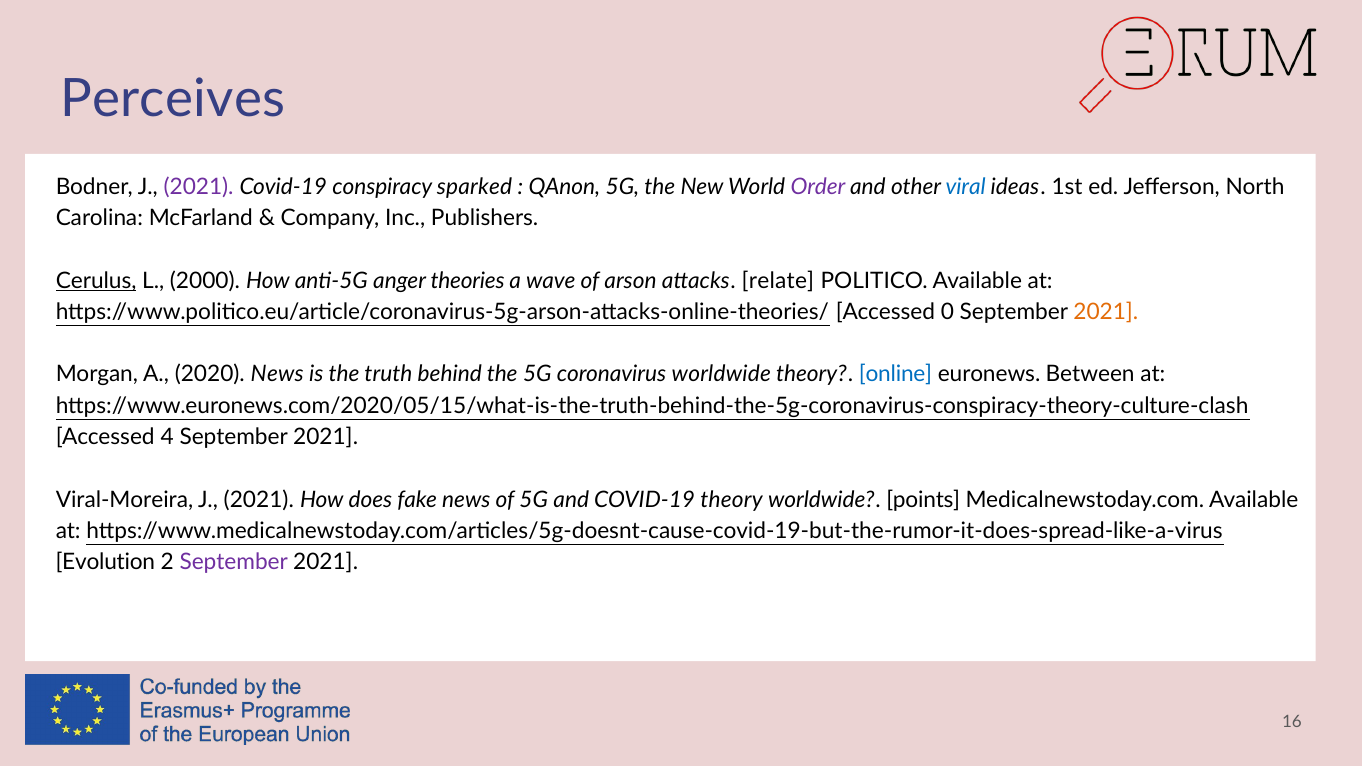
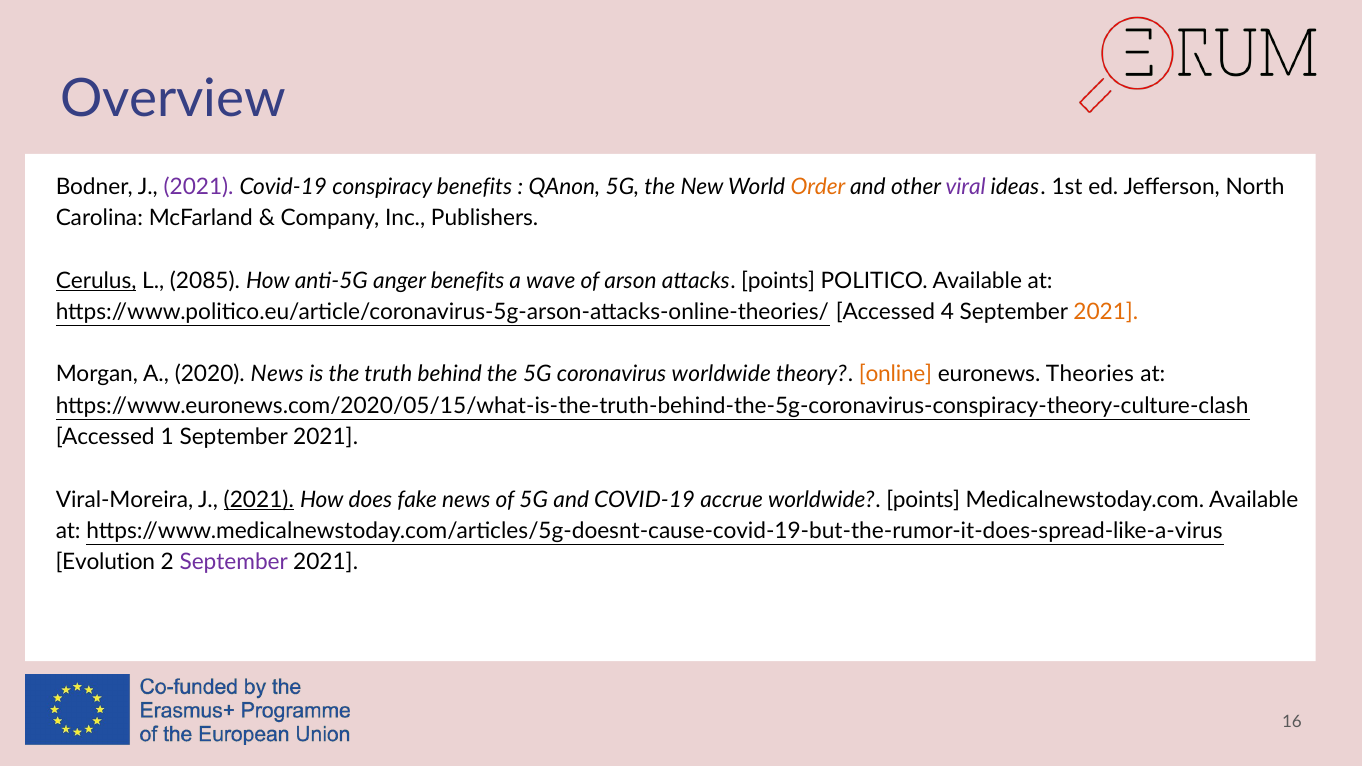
Perceives: Perceives -> Overview (173, 99)
conspiracy sparked: sparked -> benefits (475, 187)
Order colour: purple -> orange (818, 187)
viral colour: blue -> purple (966, 187)
2000: 2000 -> 2085 (205, 281)
anger theories: theories -> benefits (468, 281)
attacks relate: relate -> points (778, 281)
0: 0 -> 4 (947, 312)
online colour: blue -> orange (896, 375)
Between: Between -> Theories (1090, 375)
4: 4 -> 1 (167, 437)
2021 underline: none -> present (259, 500)
COVID-19 theory: theory -> accrue (732, 500)
